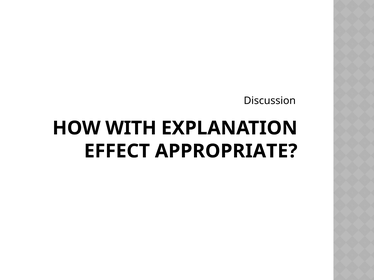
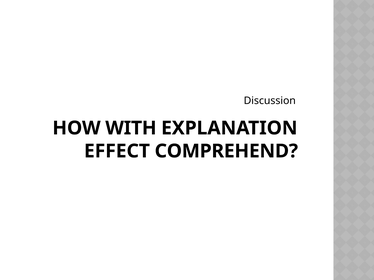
APPROPRIATE: APPROPRIATE -> COMPREHEND (226, 151)
